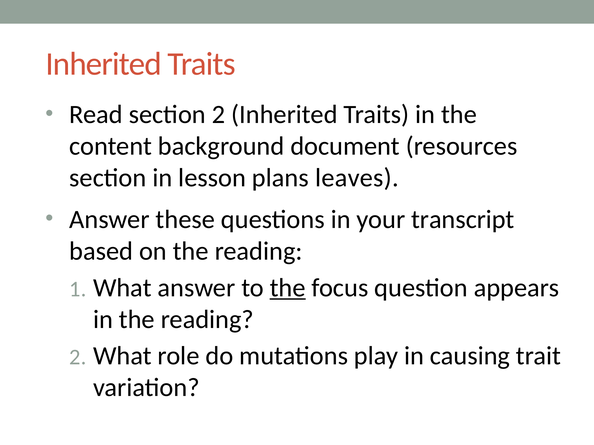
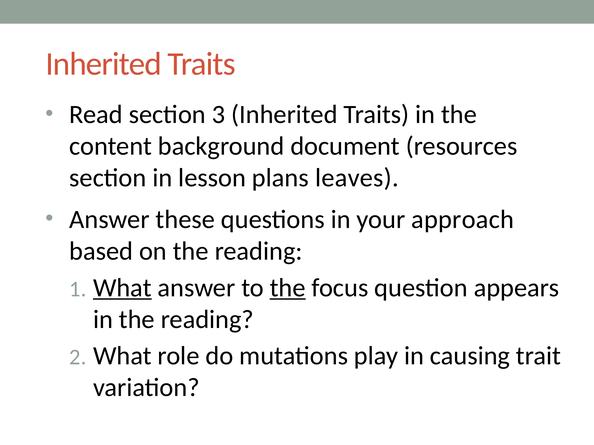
section 2: 2 -> 3 (219, 115)
transcript: transcript -> approach (463, 220)
What underline: none -> present (122, 288)
